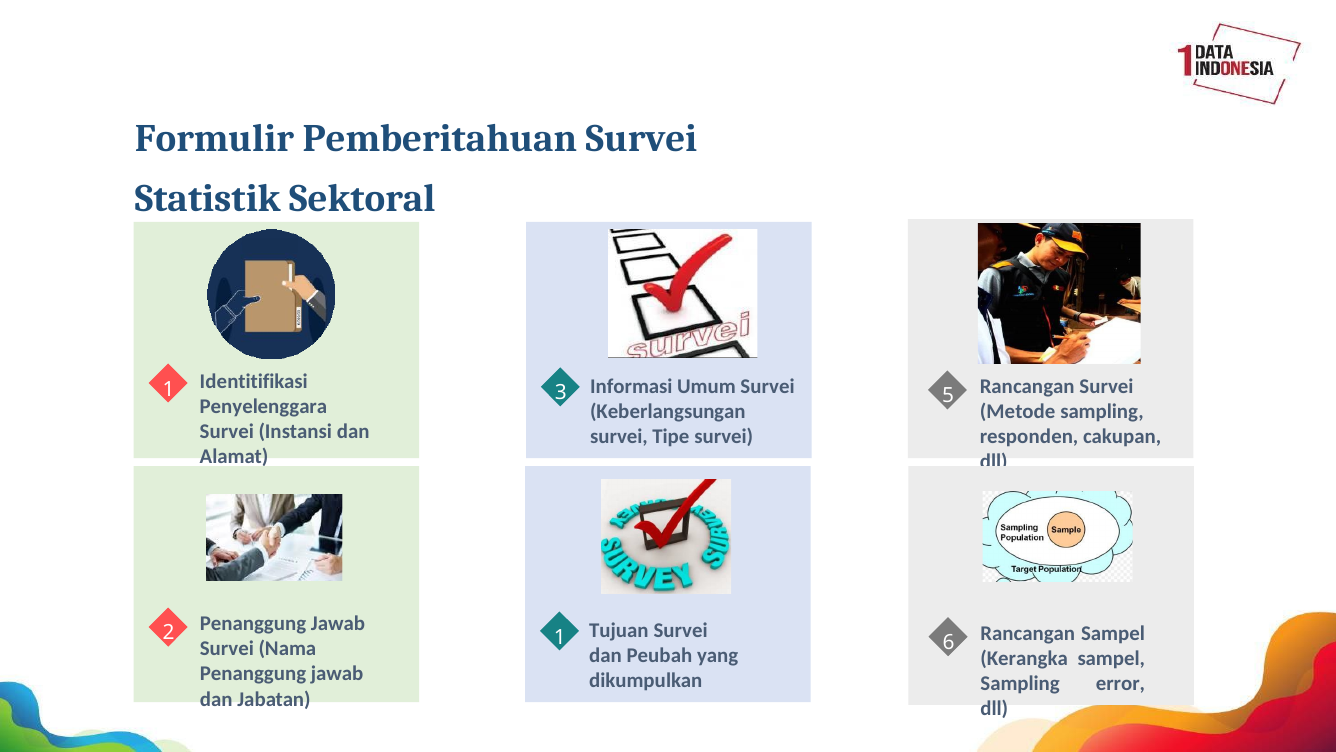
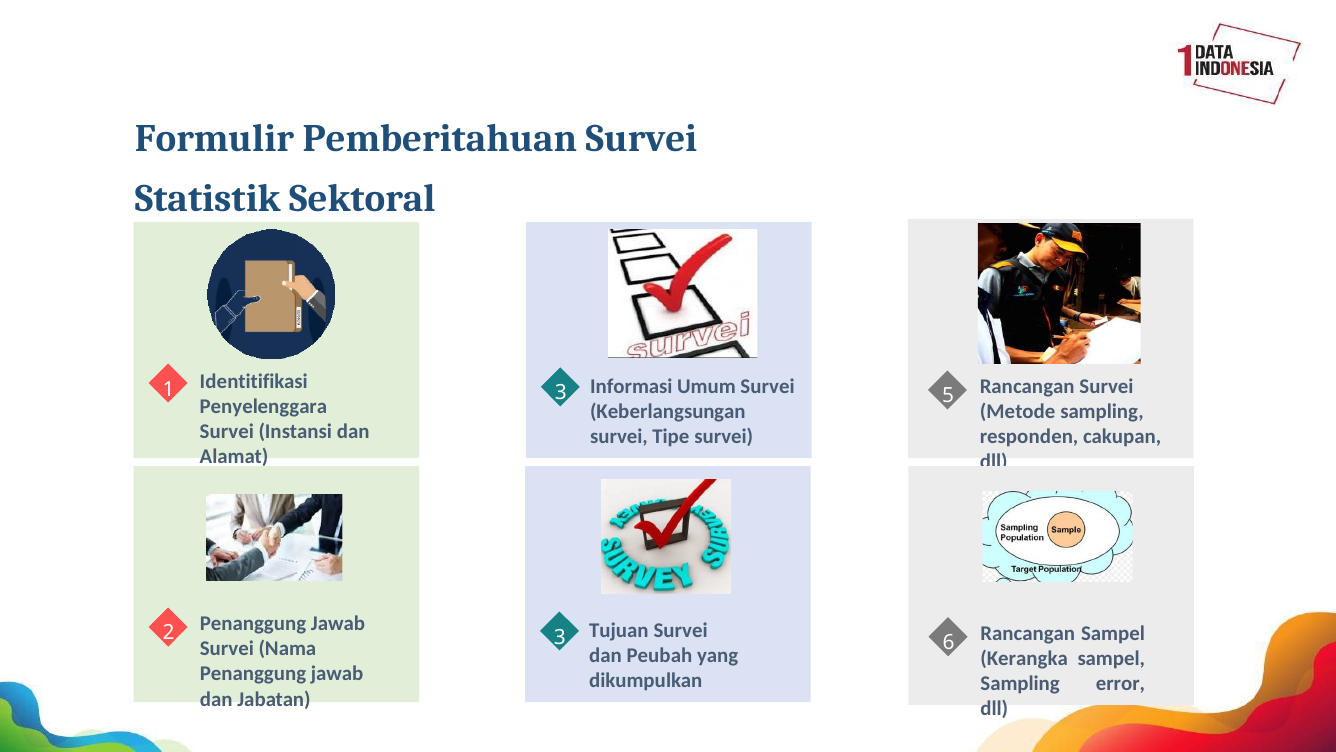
2 1: 1 -> 3 (560, 637)
